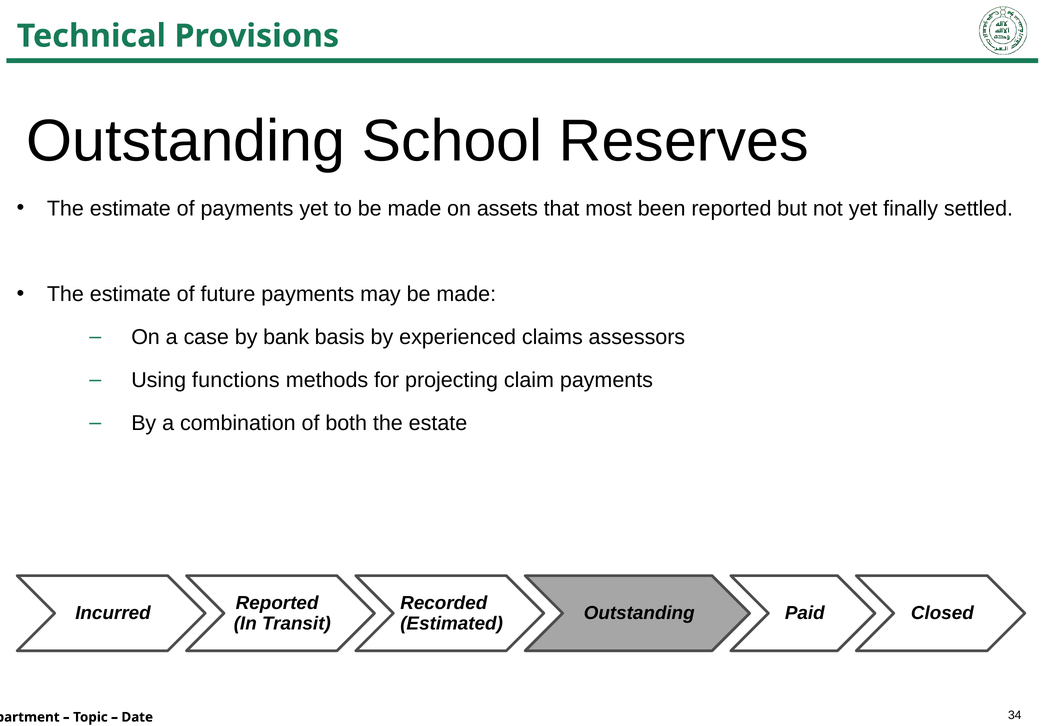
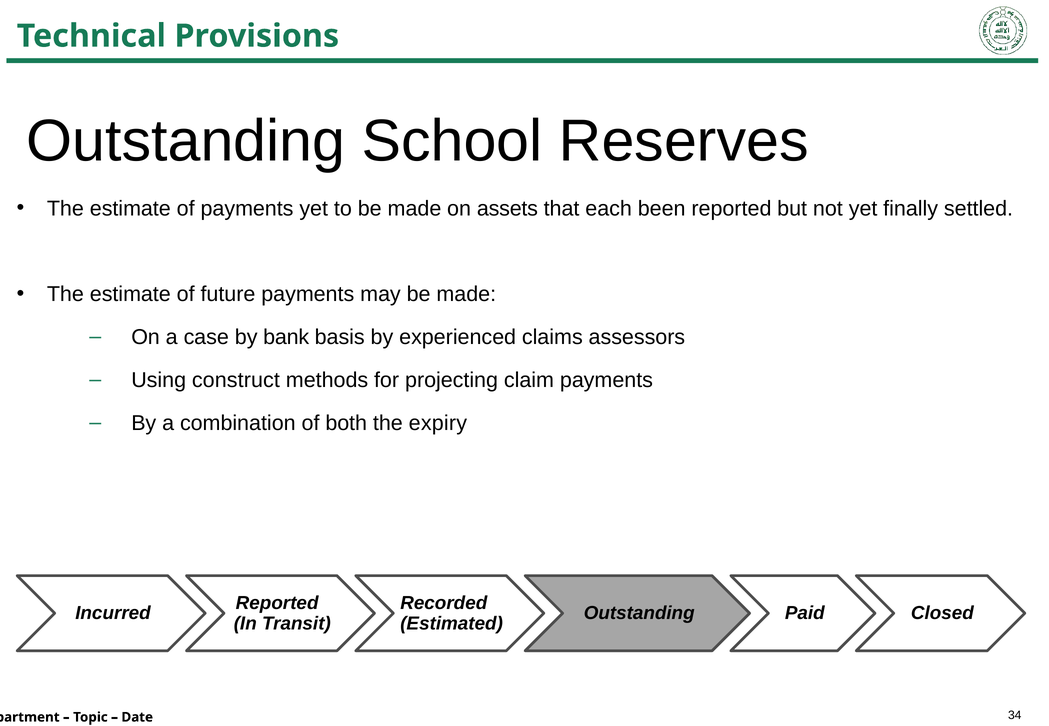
most: most -> each (609, 208)
functions: functions -> construct (236, 380)
estate: estate -> expiry (438, 423)
